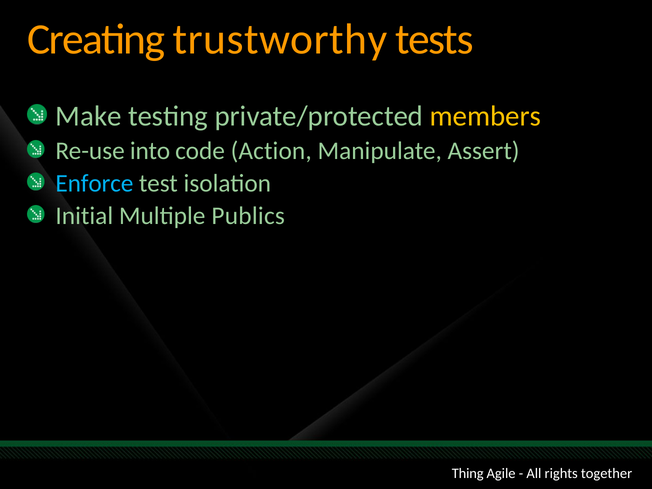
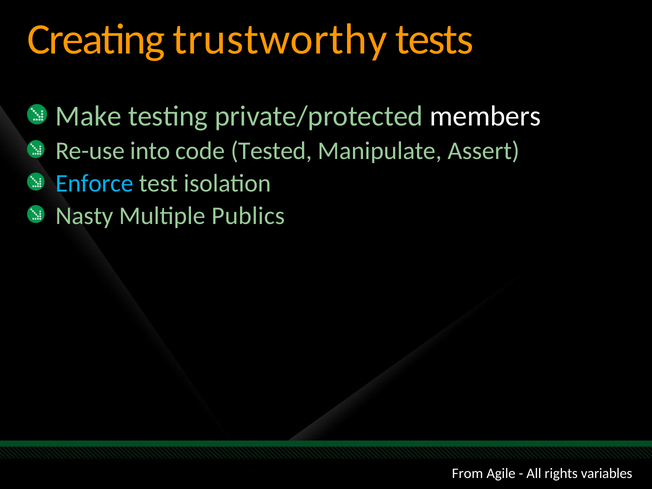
members colour: yellow -> white (485, 116)
Action: Action -> Tested (271, 151)
Initial: Initial -> Nasty (84, 216)
Thing: Thing -> From (468, 473)
together: together -> variables (607, 473)
